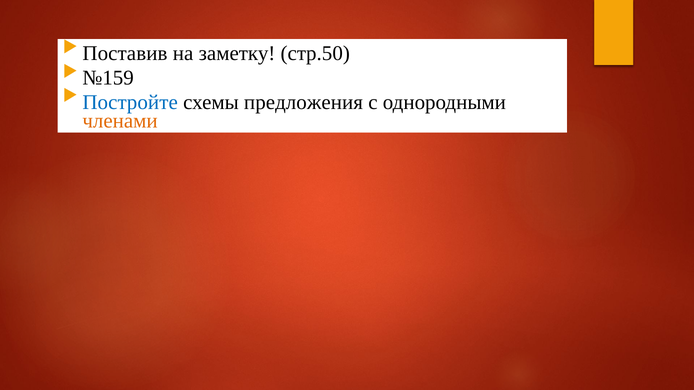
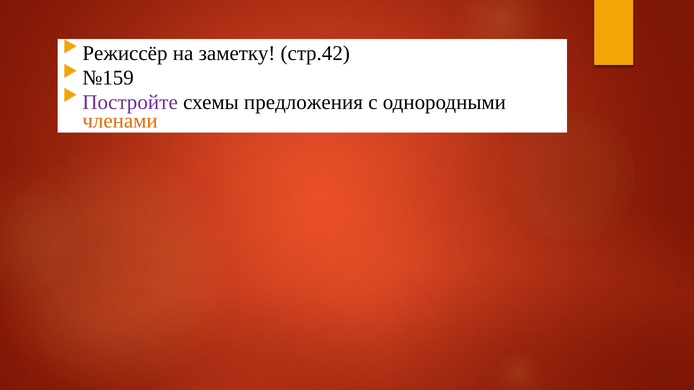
Поставив: Поставив -> Режиссёр (125, 53)
стр.50: стр.50 -> стр.42 (315, 53)
Постройте colour: blue -> purple (130, 102)
